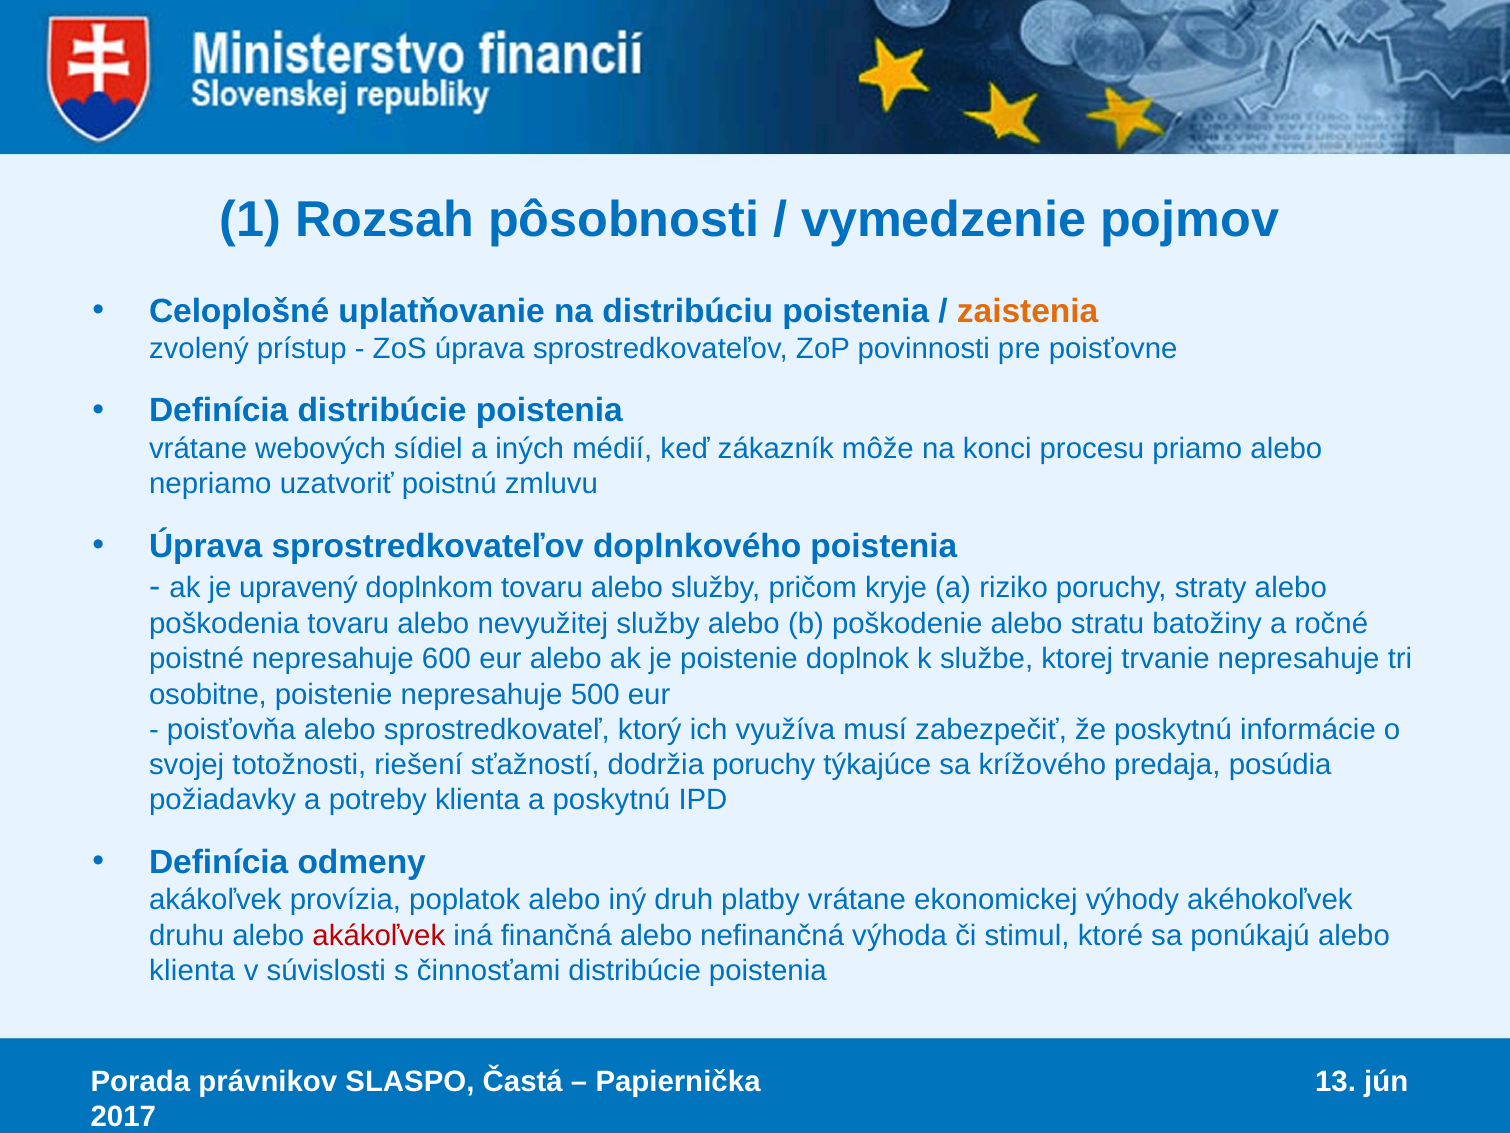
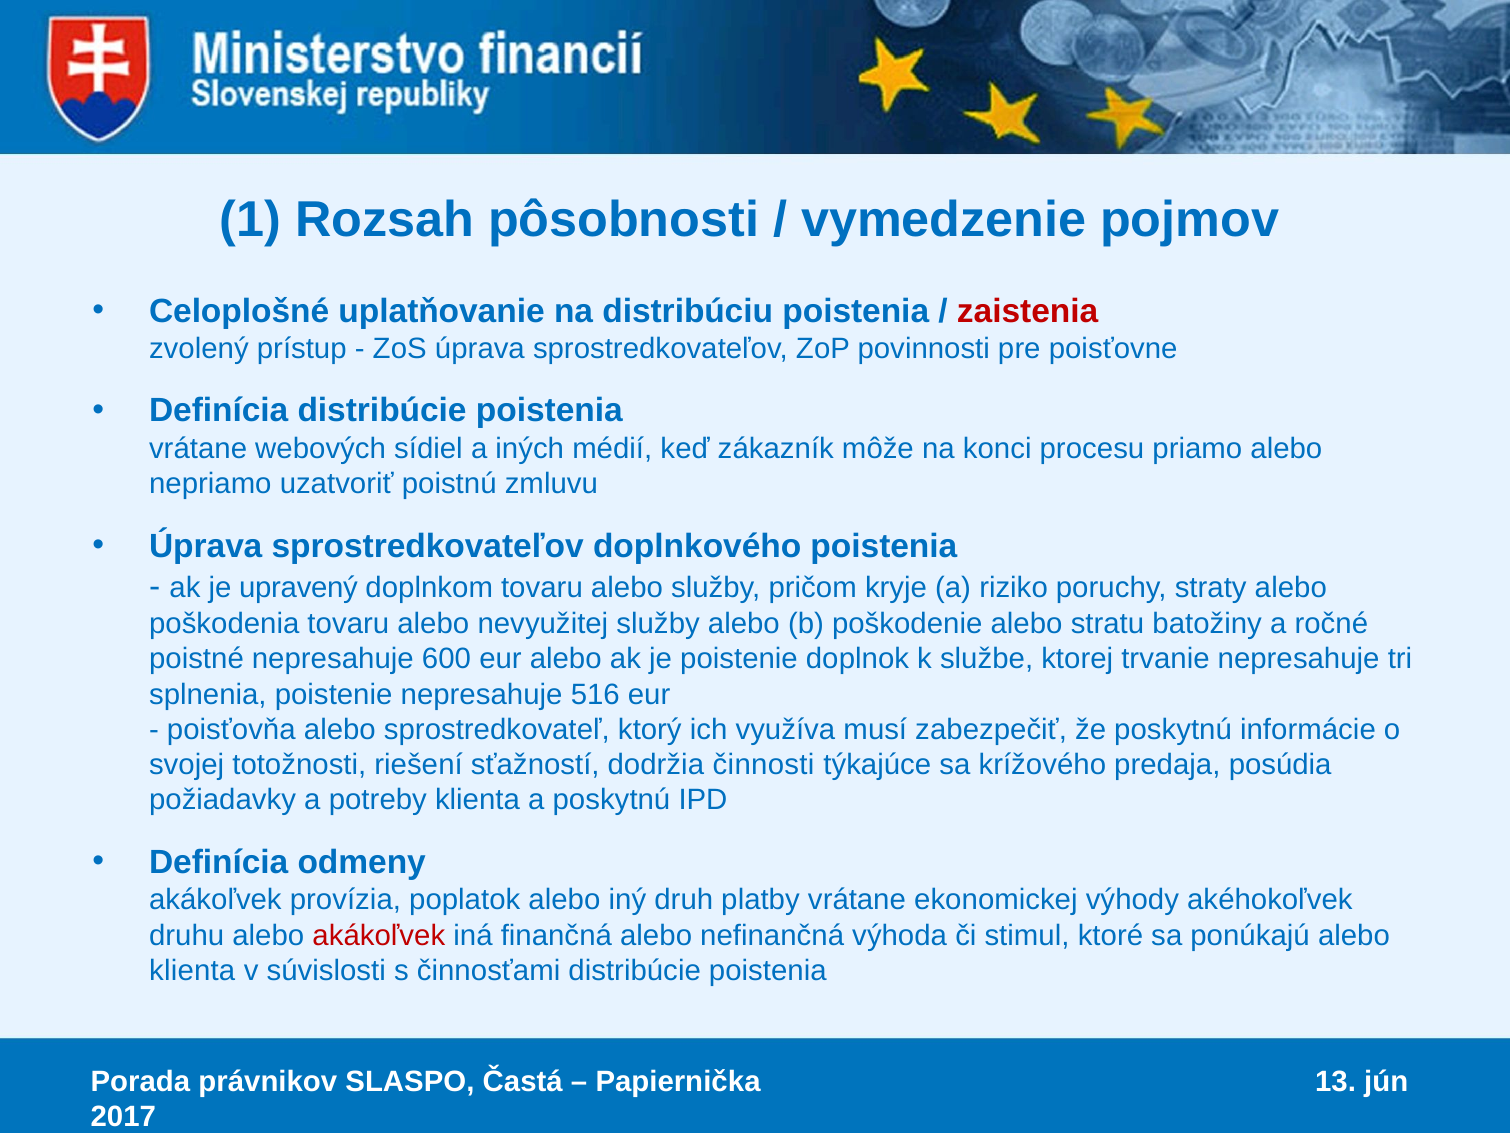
zaistenia colour: orange -> red (1028, 311)
osobitne: osobitne -> splnenia (208, 694)
500: 500 -> 516 (595, 694)
dodržia poruchy: poruchy -> činnosti (764, 765)
